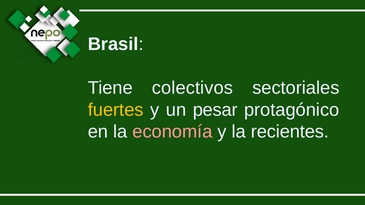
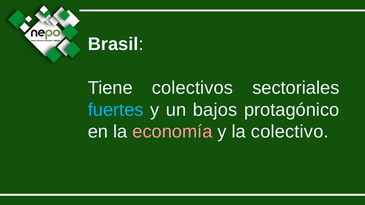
fuertes colour: yellow -> light blue (116, 110)
pesar: pesar -> bajos (215, 110)
recientes: recientes -> colectivo (290, 132)
